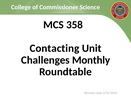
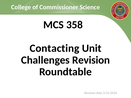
Challenges Monthly: Monthly -> Revision (91, 60)
